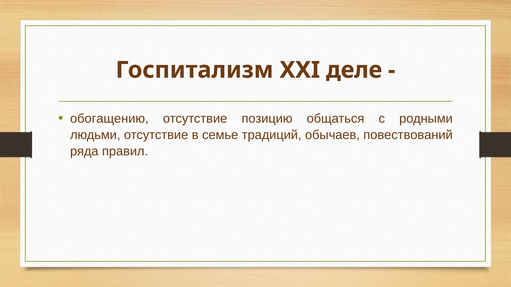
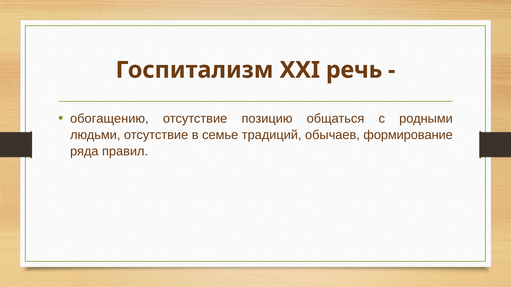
деле: деле -> речь (354, 70)
повествований: повествований -> формирование (408, 135)
